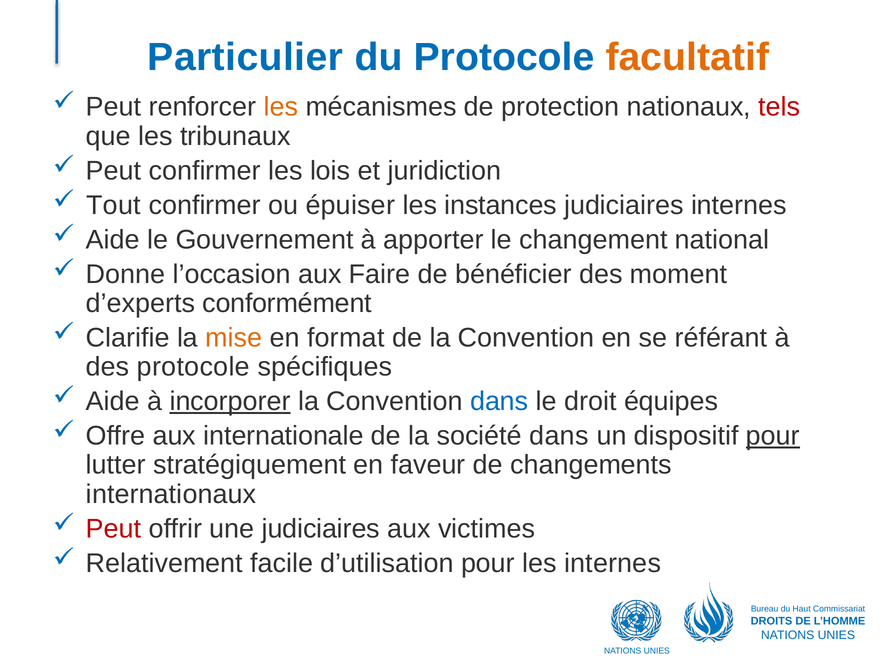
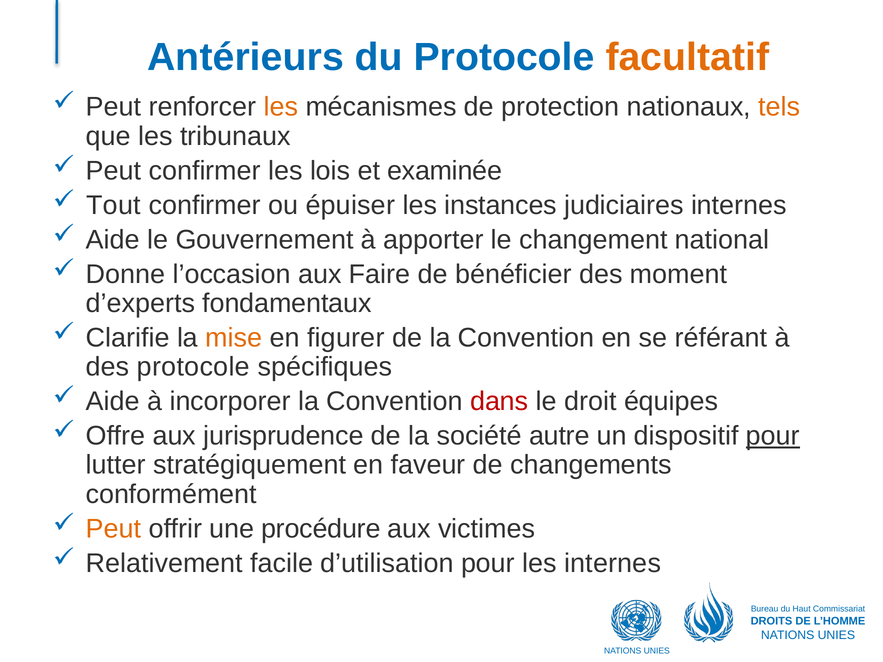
Particulier: Particulier -> Antérieurs (245, 57)
tels colour: red -> orange (779, 107)
juridiction: juridiction -> examinée (445, 171)
conformément: conformément -> fondamentaux (287, 303)
format: format -> figurer (346, 338)
incorporer underline: present -> none (230, 402)
dans colour: blue -> red (499, 402)
internationale: internationale -> jurisprudence (284, 436)
société dans: dans -> autre (559, 436)
internationaux: internationaux -> conformément (171, 494)
Peut colour: red -> orange (114, 529)
une judiciaires: judiciaires -> procédure (321, 529)
